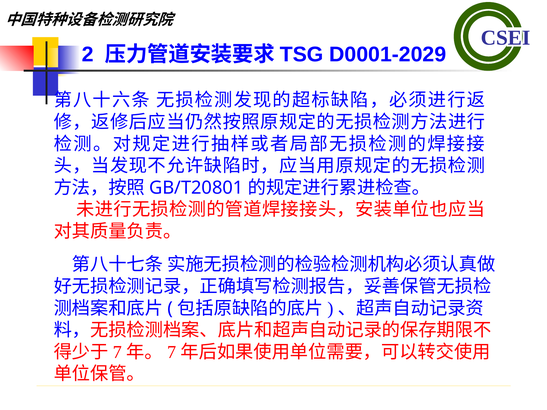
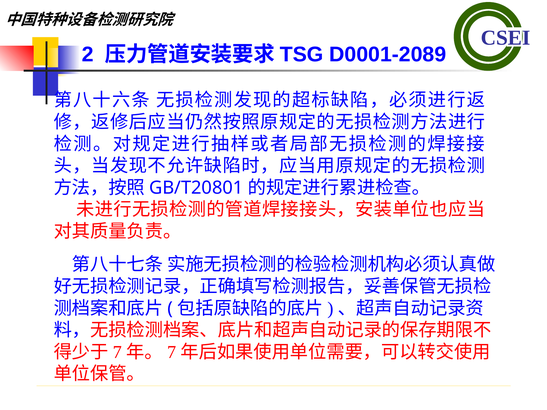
D0001-2029: D0001-2029 -> D0001-2089 (388, 54)
